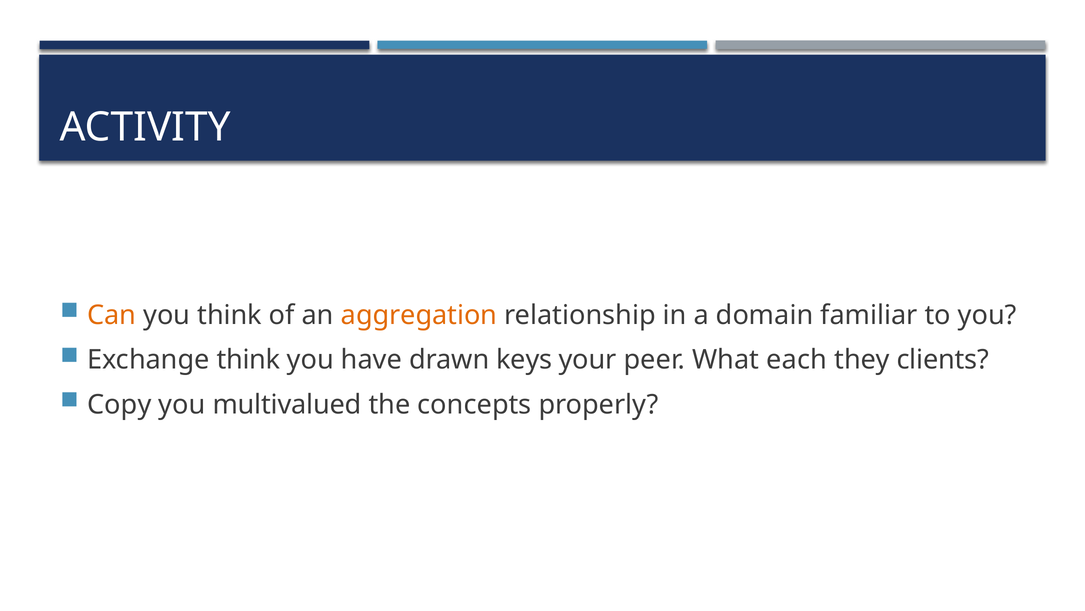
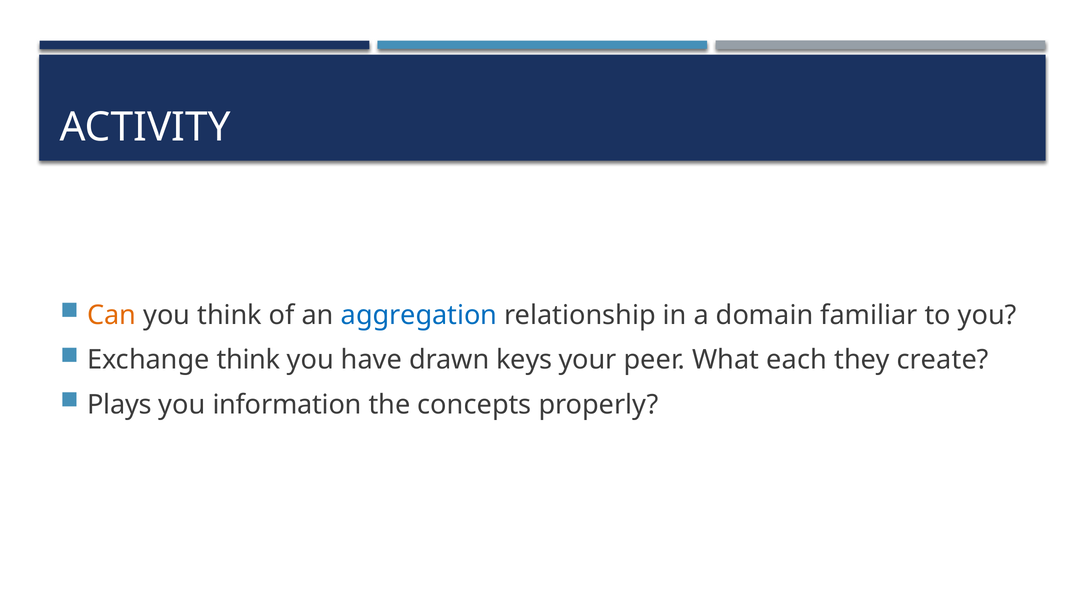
aggregation colour: orange -> blue (419, 315)
clients: clients -> create (943, 360)
Copy: Copy -> Plays (119, 404)
multivalued: multivalued -> information (287, 404)
